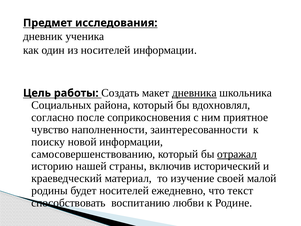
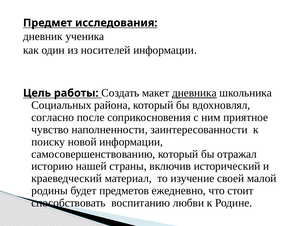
отражал underline: present -> none (237, 154)
будет носителей: носителей -> предметов (124, 190)
текст: текст -> стоит (241, 190)
